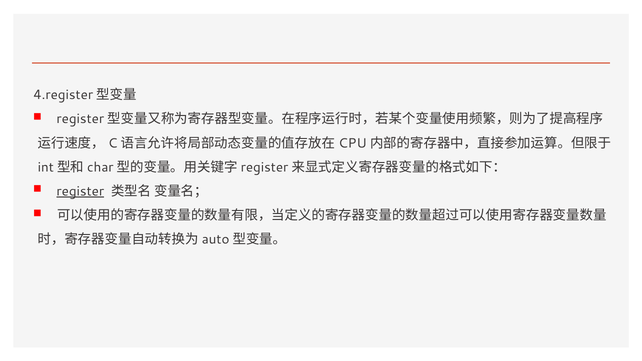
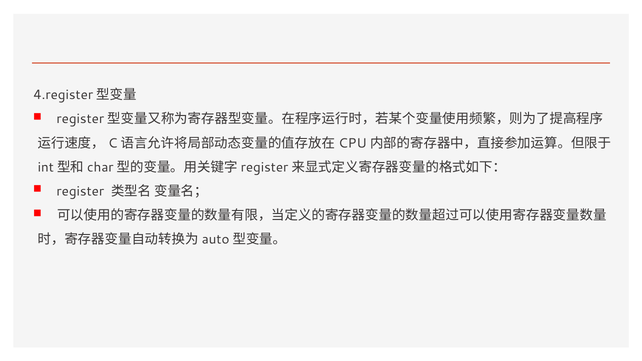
register underline: present -> none (80, 191)
